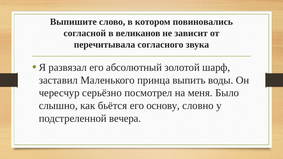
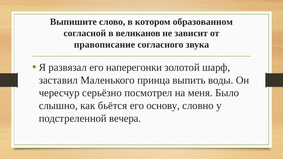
повиновались: повиновались -> образованном (203, 22)
перечитывала: перечитывала -> правописание (104, 45)
абсолютный: абсолютный -> наперегонки (134, 68)
